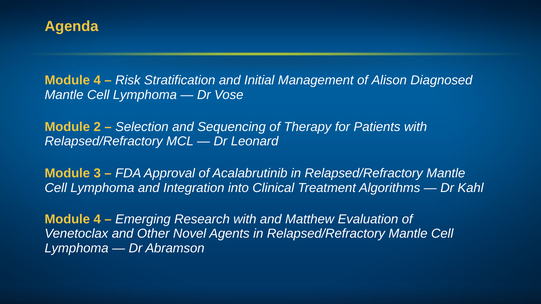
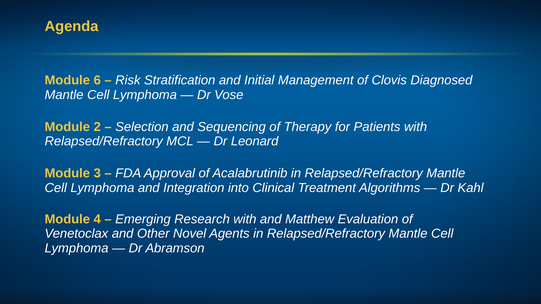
4: 4 -> 6 (97, 80)
Alison: Alison -> Clovis (389, 80)
